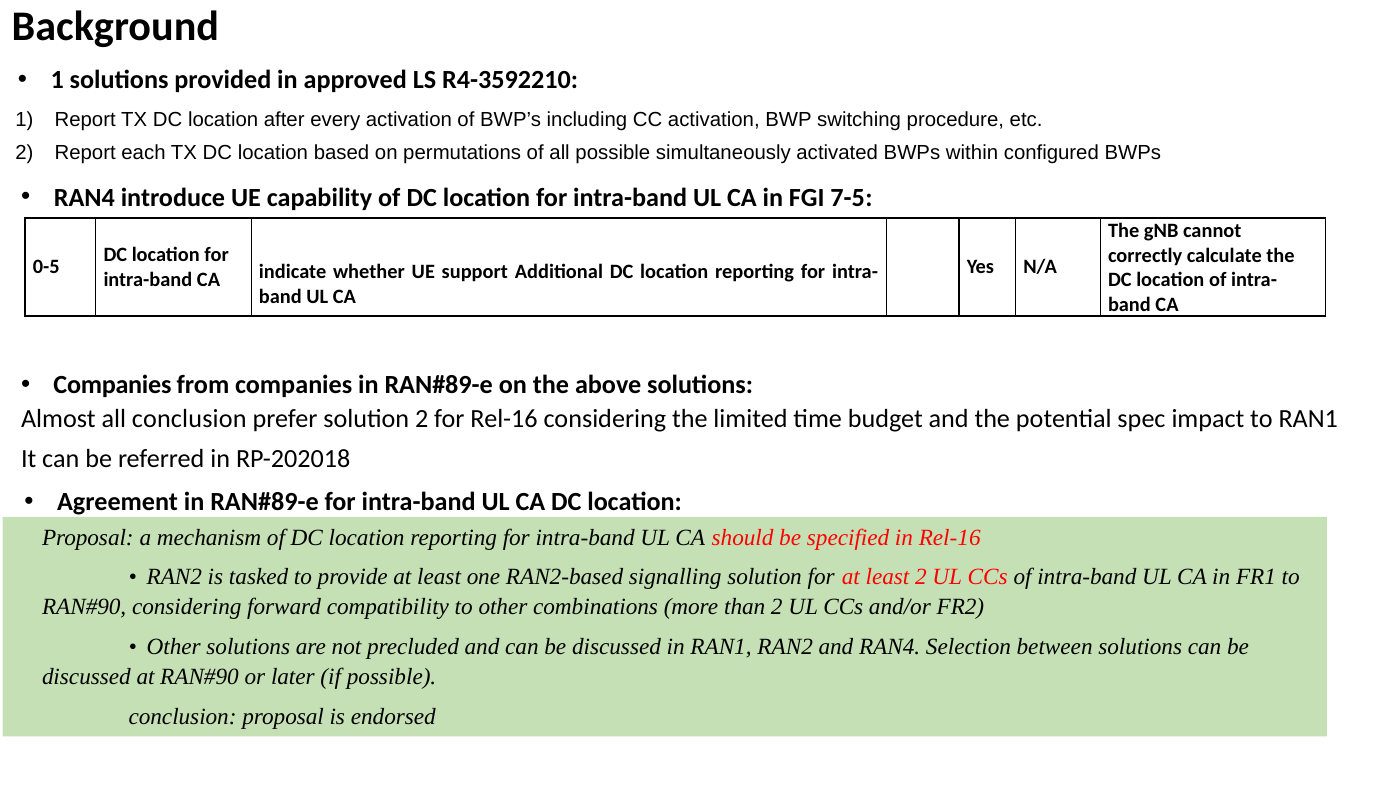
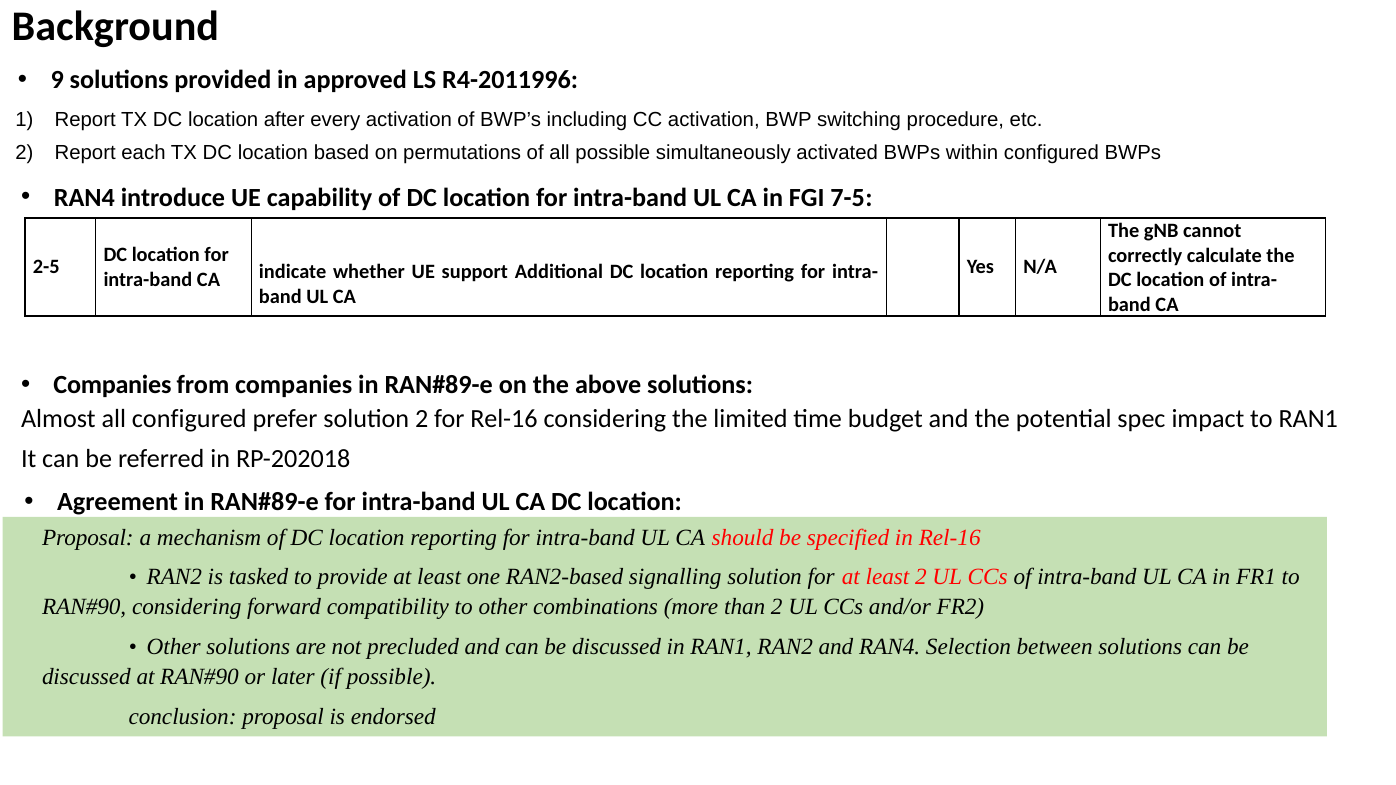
1: 1 -> 9 (57, 80)
R4-3592210: R4-3592210 -> R4-2011996 (510, 80)
0-5: 0-5 -> 2-5 (46, 267)
all conclusion: conclusion -> configured (189, 419)
